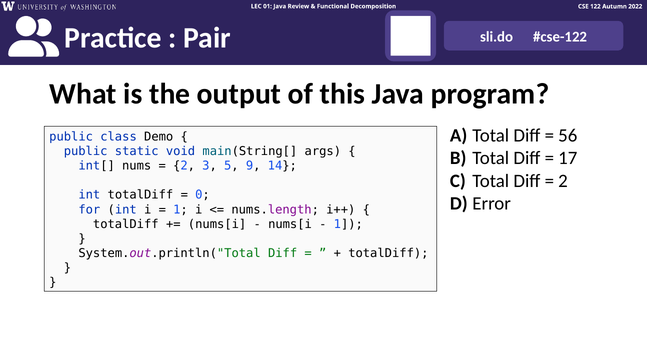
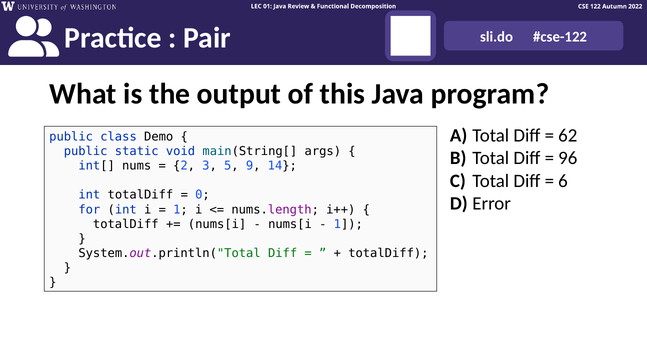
56: 56 -> 62 (568, 136)
17: 17 -> 96 (568, 158)
2: 2 -> 6 (563, 181)
